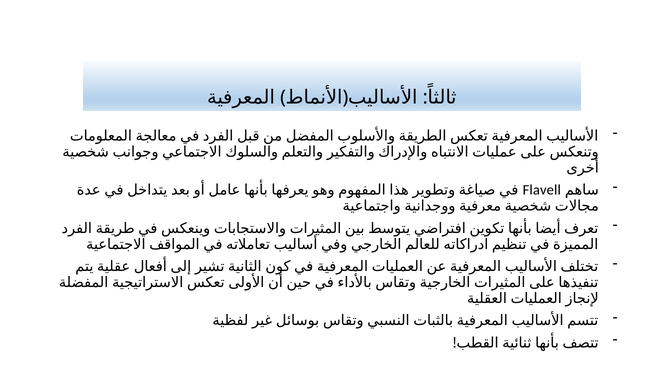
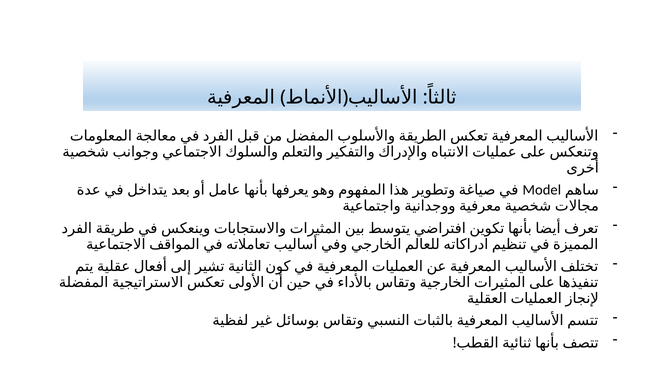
Flavell: Flavell -> Model (542, 190)
